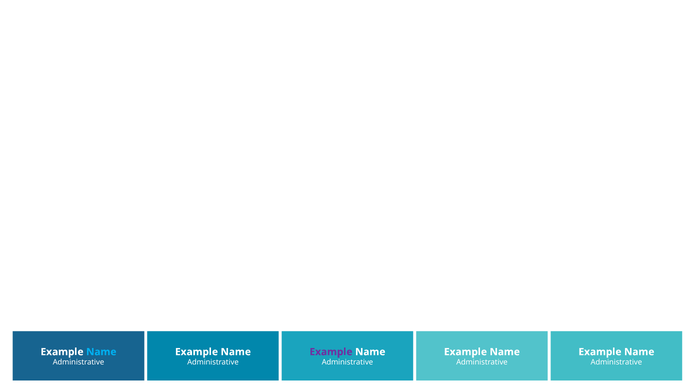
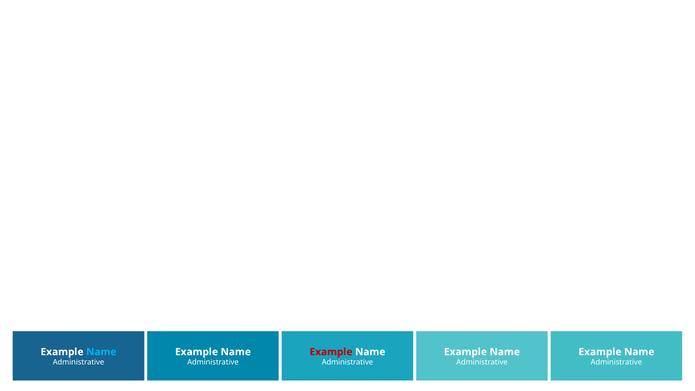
Example colour: purple -> red (331, 352)
